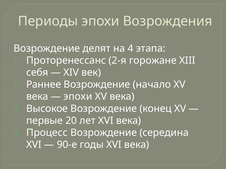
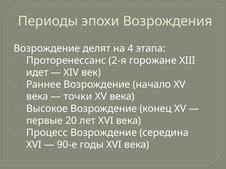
себя: себя -> идет (37, 73)
эпохи: эпохи -> точки (78, 97)
